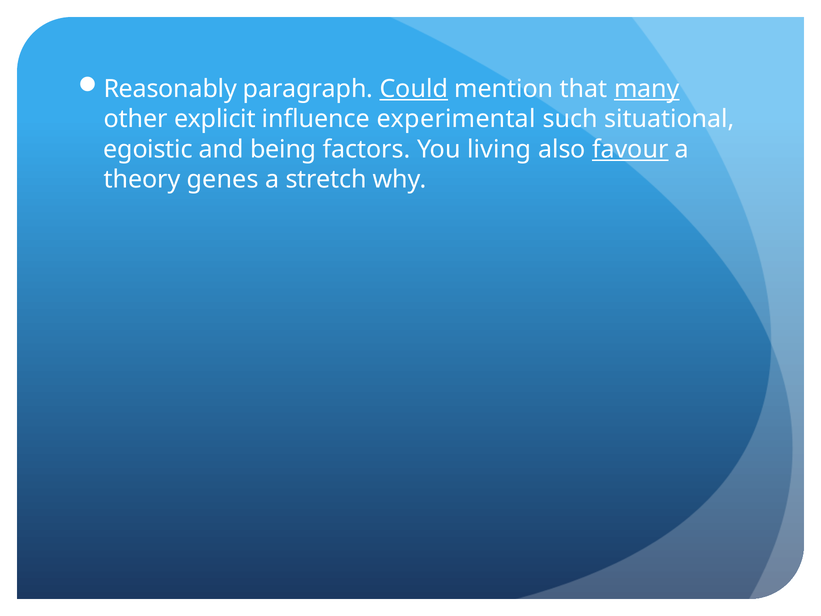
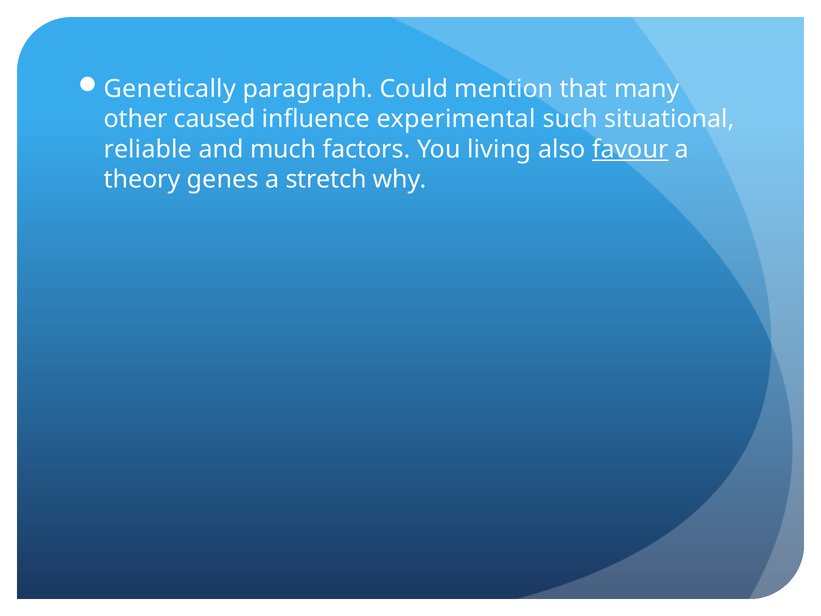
Reasonably: Reasonably -> Genetically (170, 89)
Could underline: present -> none (414, 89)
many underline: present -> none (647, 89)
explicit: explicit -> caused (215, 119)
egoistic: egoistic -> reliable (148, 149)
being: being -> much (283, 149)
